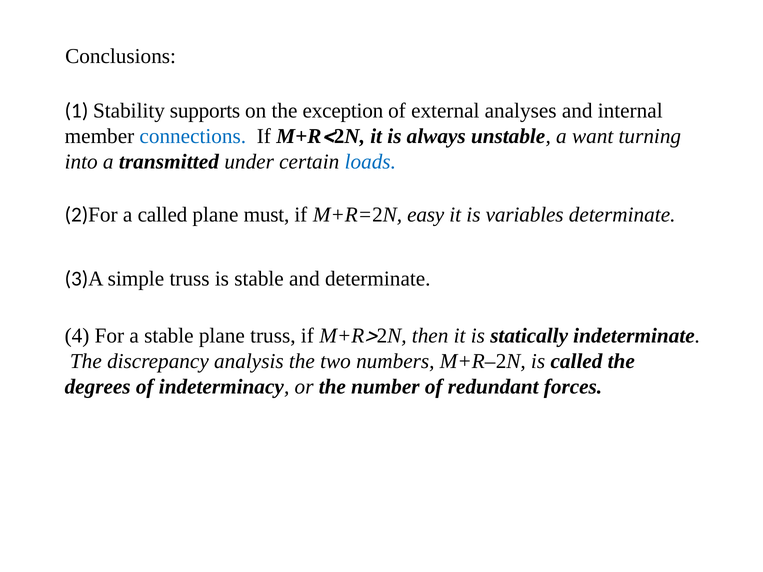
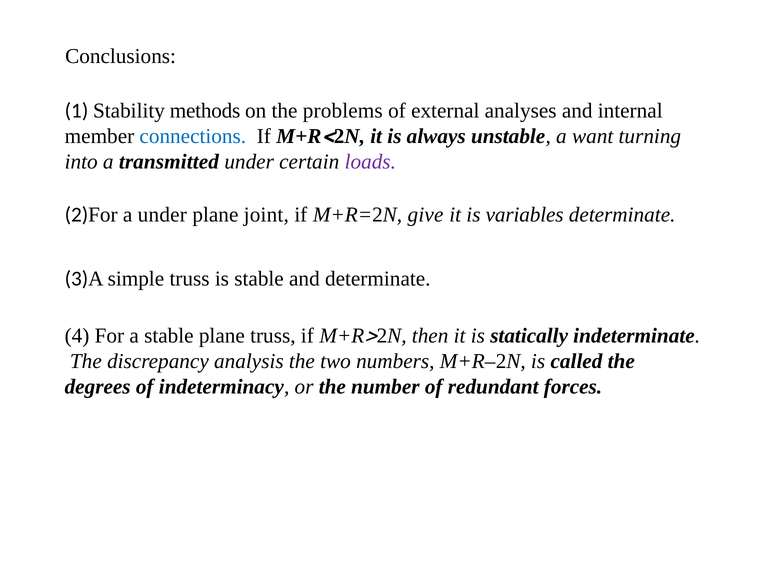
supports: supports -> methods (205, 111)
exception: exception -> problems (343, 111)
loads colour: blue -> purple (370, 162)
a called: called -> under (162, 215)
must: must -> joint (266, 215)
easy: easy -> give (426, 215)
